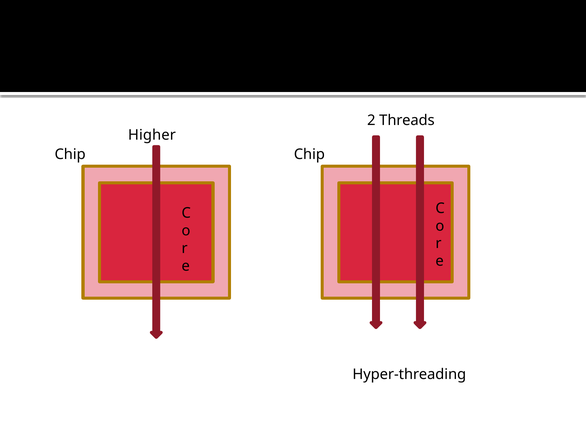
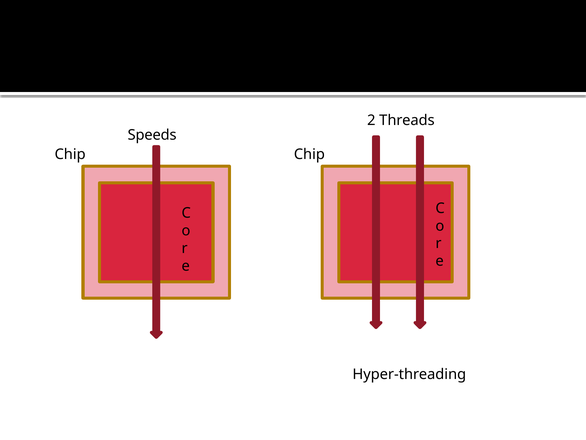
Higher: Higher -> Speeds (152, 135)
